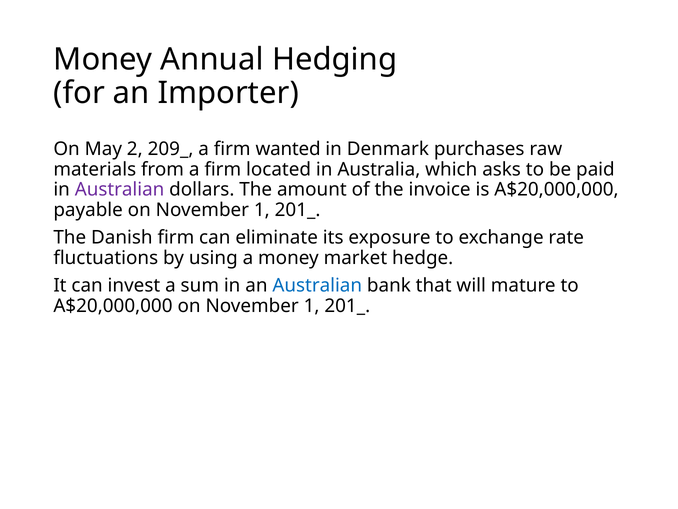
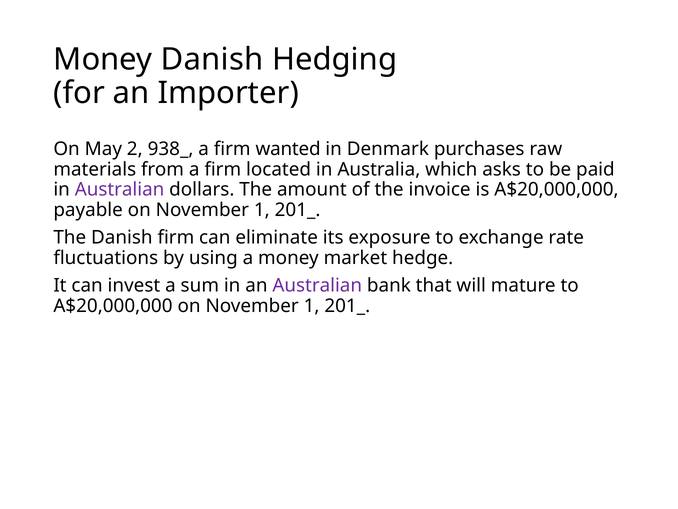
Money Annual: Annual -> Danish (212, 59)
209_: 209_ -> 938_ (171, 149)
Australian colour: blue -> purple (317, 285)
